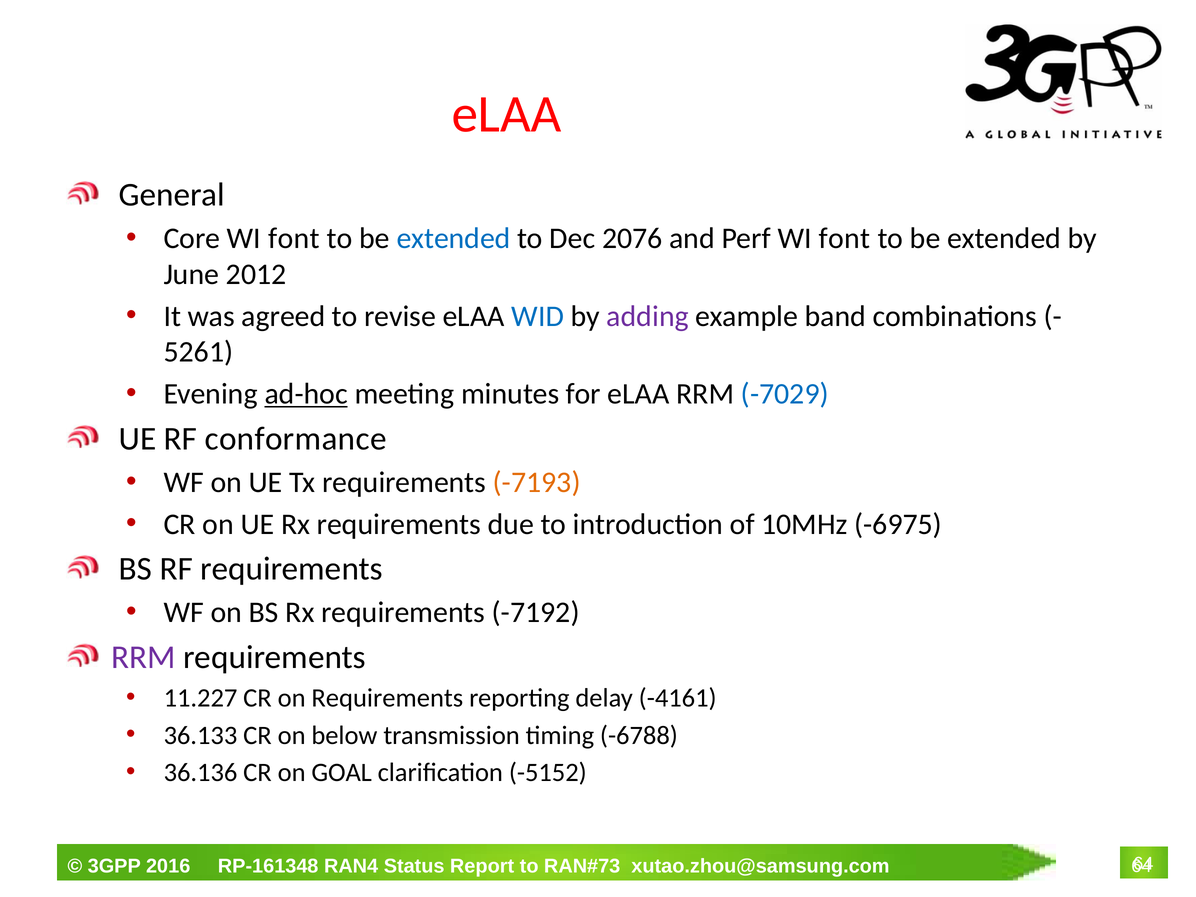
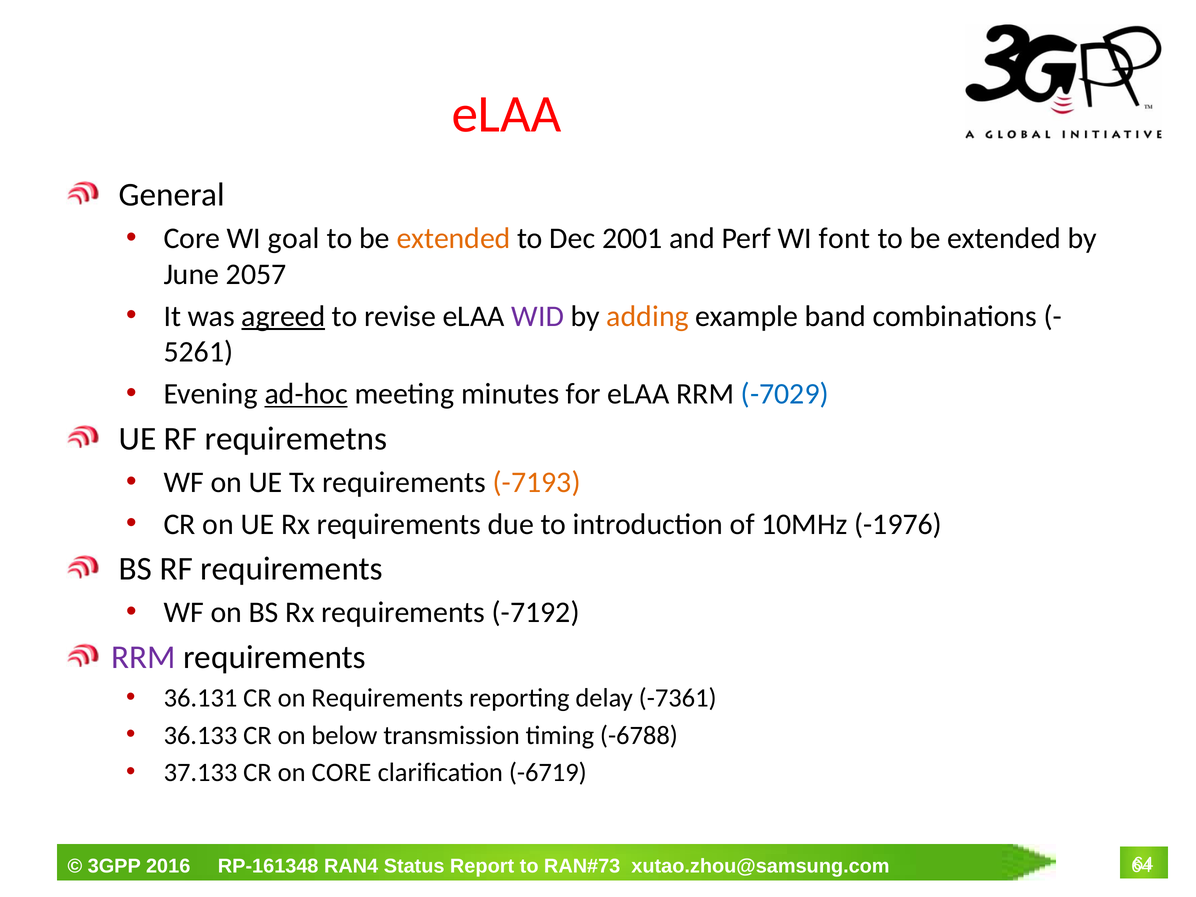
Core WI font: font -> goal (294, 238)
extended colour: blue -> orange (454, 238)
2076: 2076 -> 2001 (632, 238)
2012: 2012 -> 2057 (256, 274)
agreed underline: none -> present (283, 316)
WID colour: blue -> purple (538, 316)
adding colour: purple -> orange (648, 316)
conformance: conformance -> requiremetns (296, 439)
-6975: -6975 -> -1976 (898, 524)
11.227: 11.227 -> 36.131 (200, 698)
-4161: -4161 -> -7361 (678, 698)
36.136: 36.136 -> 37.133 (200, 772)
on GOAL: GOAL -> CORE (341, 772)
-5152: -5152 -> -6719 (548, 772)
